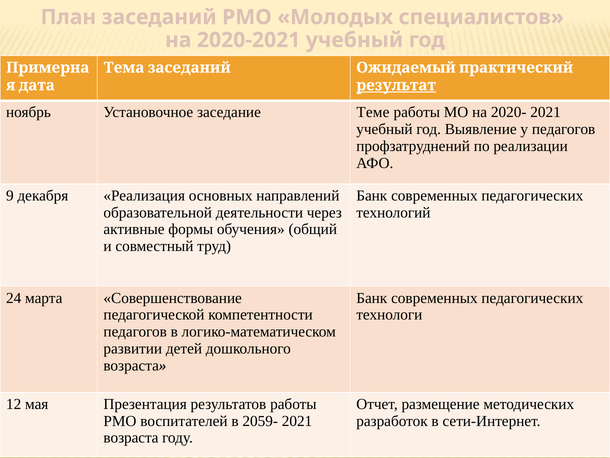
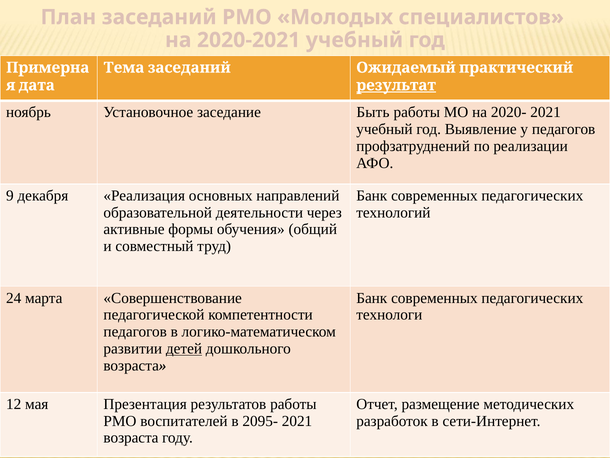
Теме: Теме -> Быть (373, 112)
детей underline: none -> present (184, 348)
2059-: 2059- -> 2095- (260, 421)
